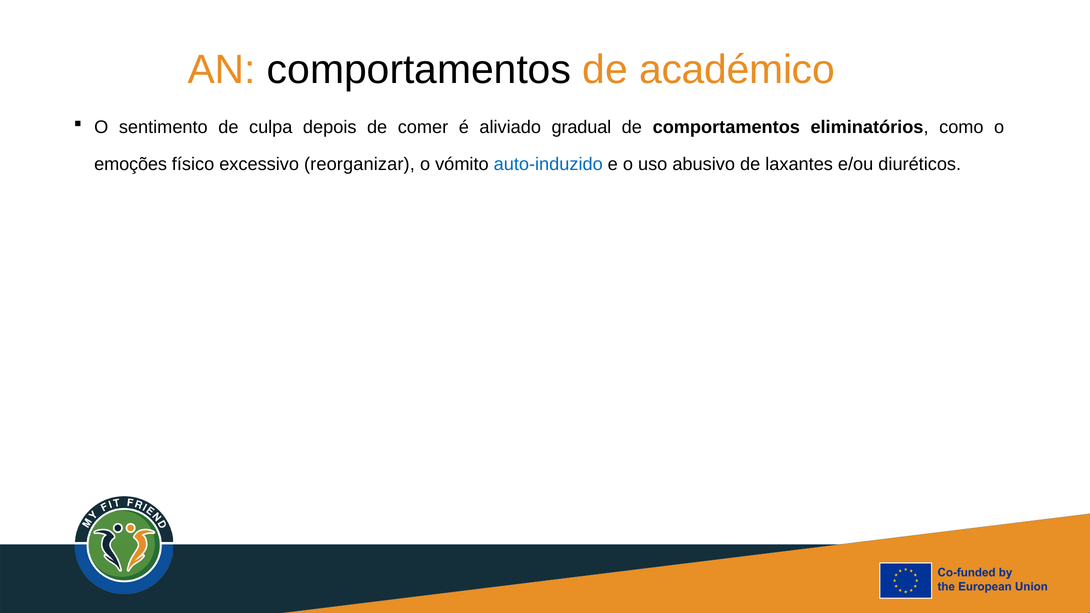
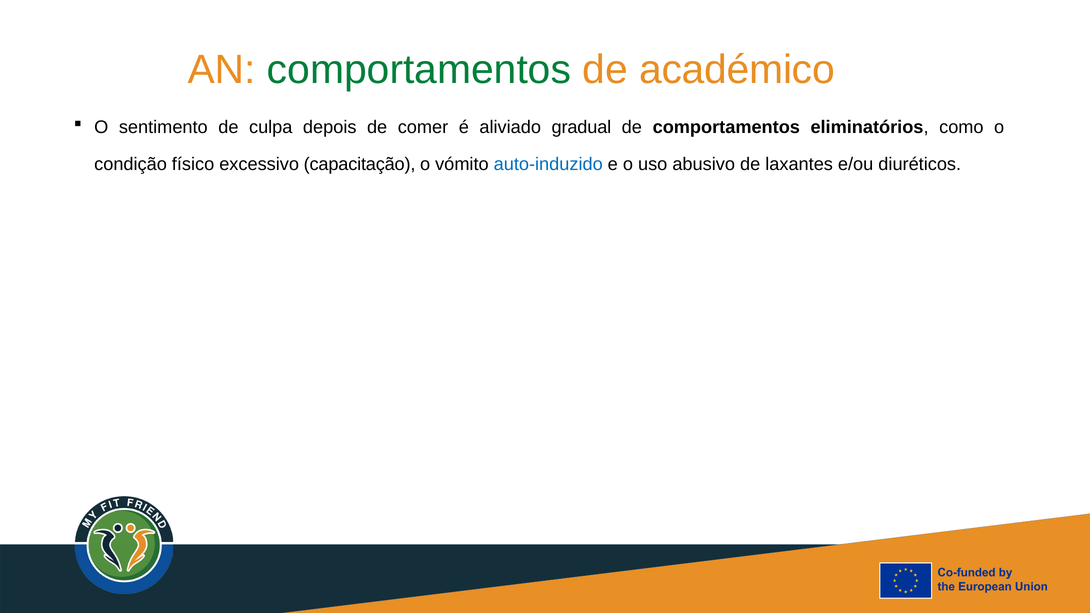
comportamentos colour: black -> green (419, 70)
emoções: emoções -> condição (131, 164)
reorganizar: reorganizar -> capacitação (360, 164)
